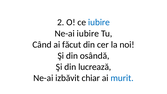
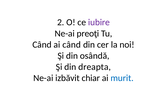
iubire colour: blue -> purple (99, 22)
Ne-ai iubire: iubire -> preoţi (88, 33)
ai făcut: făcut -> când (72, 45)
lucrează: lucrează -> dreapta (95, 67)
